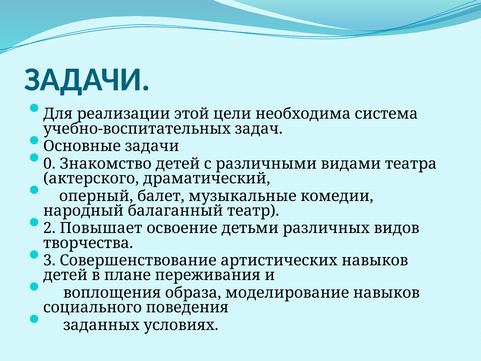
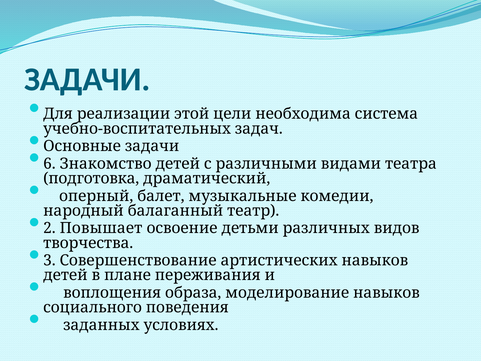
0: 0 -> 6 (49, 164)
актерского: актерского -> подготовка (91, 178)
